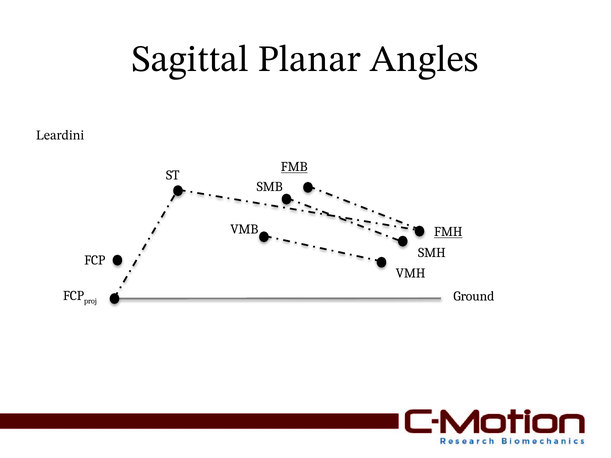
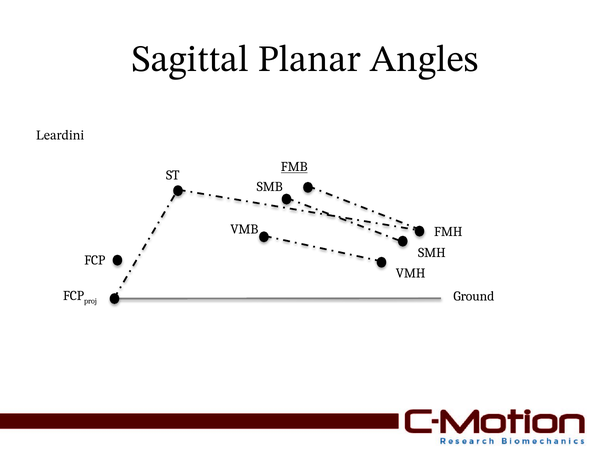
FMH underline: present -> none (448, 232)
